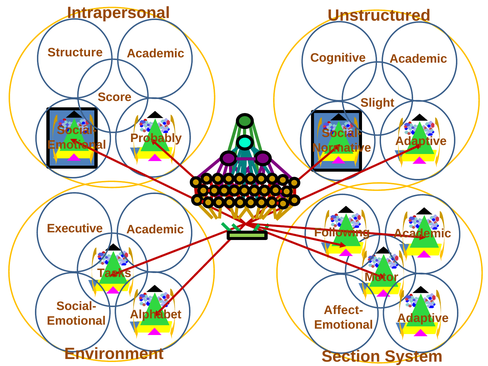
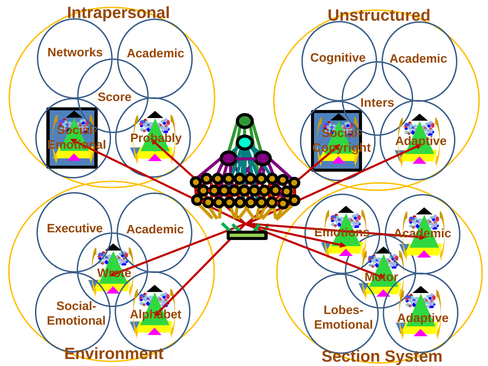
Structure: Structure -> Networks (75, 52)
Slight: Slight -> Inters (377, 103)
Normative: Normative -> Copyright (342, 148)
Following: Following -> Emotions (342, 232)
Tasks: Tasks -> Wrote (114, 273)
Affect-: Affect- -> Lobes- (344, 310)
